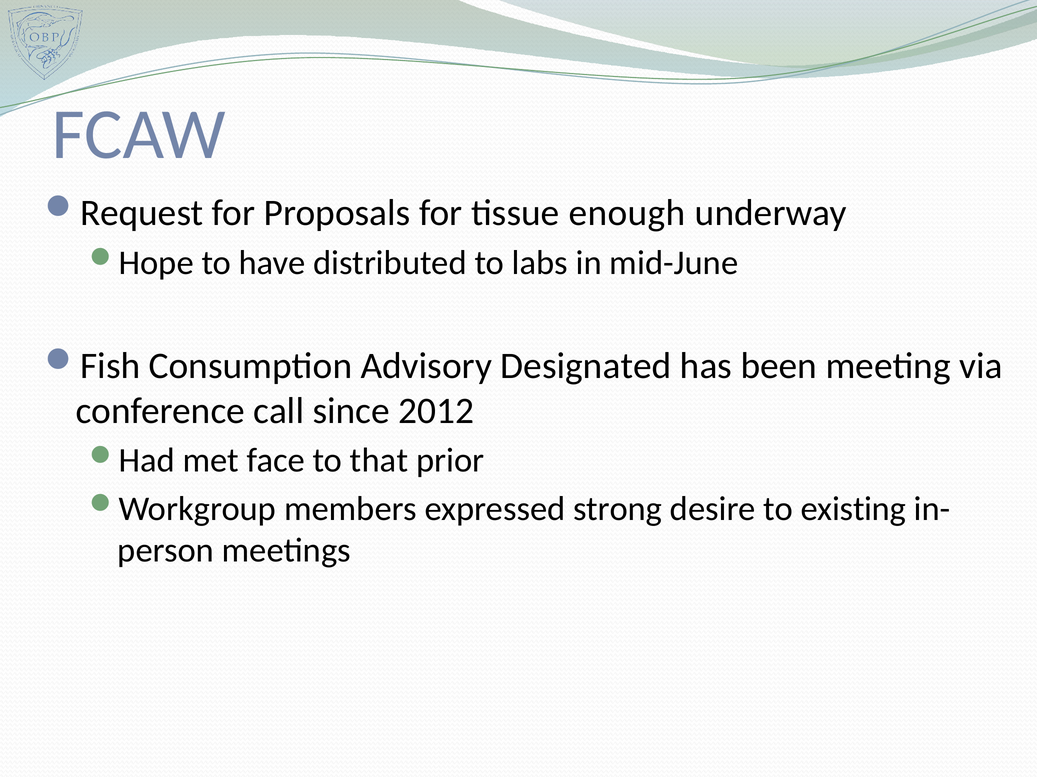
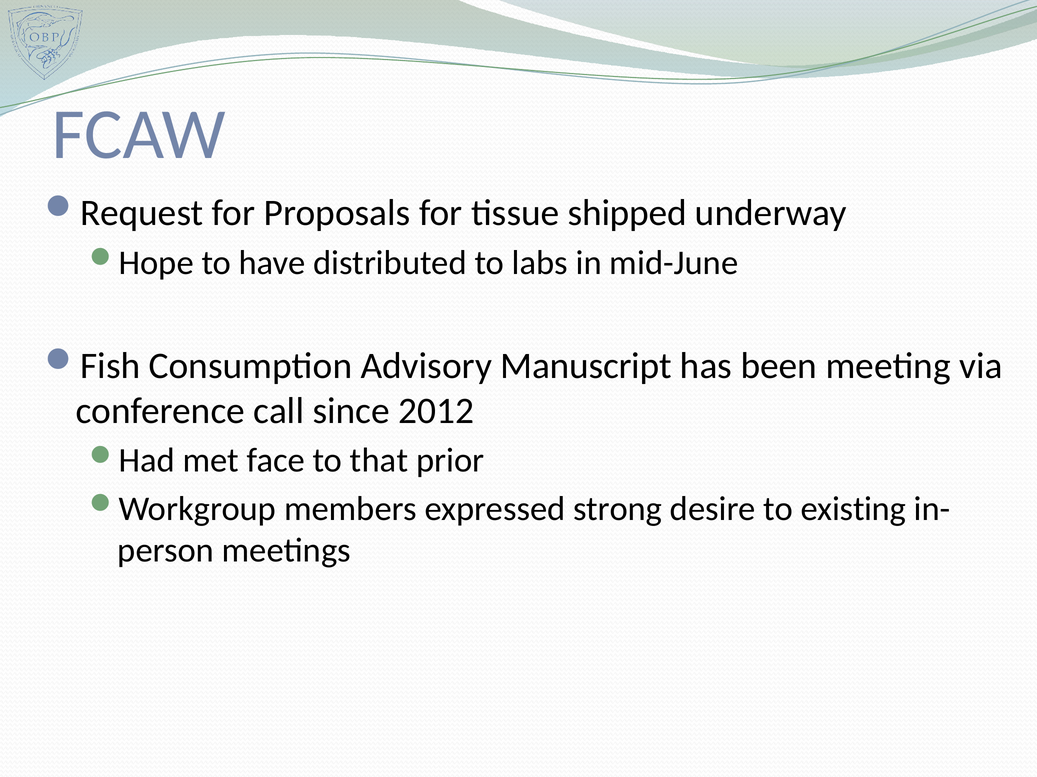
enough: enough -> shipped (627, 213)
Designated: Designated -> Manuscript (586, 366)
